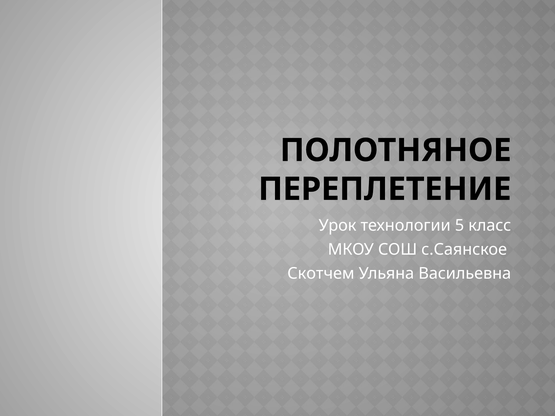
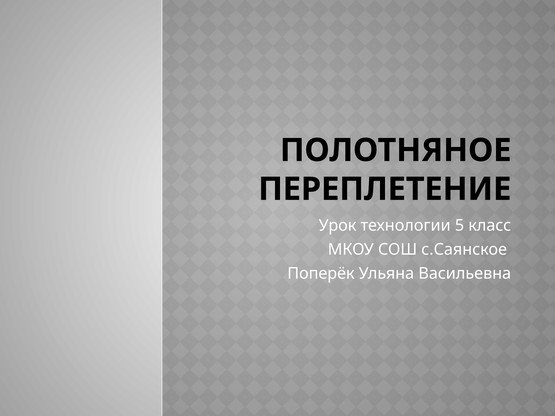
Скотчем: Скотчем -> Поперёк (321, 274)
